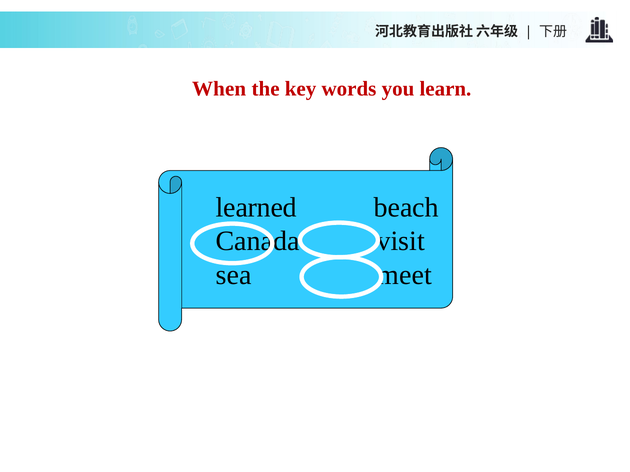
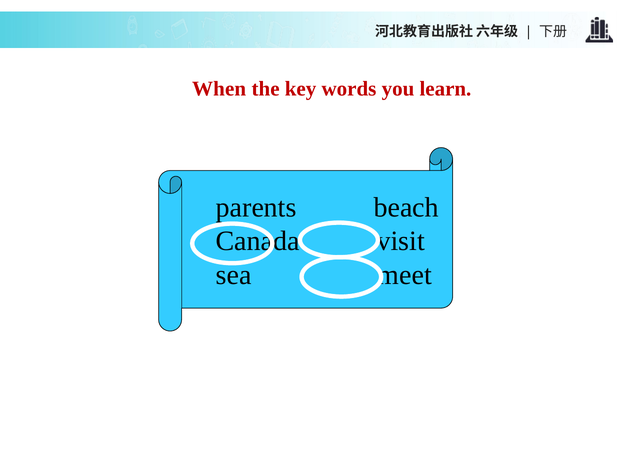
learned: learned -> parents (256, 208)
